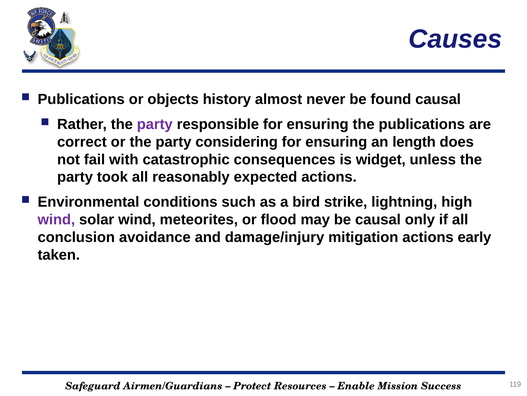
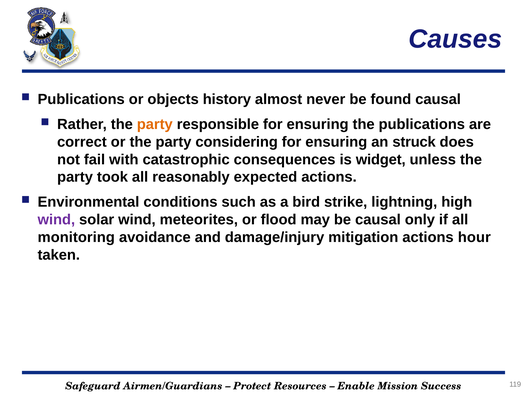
party colour: purple -> orange (155, 124)
length: length -> struck (414, 142)
conclusion: conclusion -> monitoring (76, 237)
early: early -> hour (474, 237)
